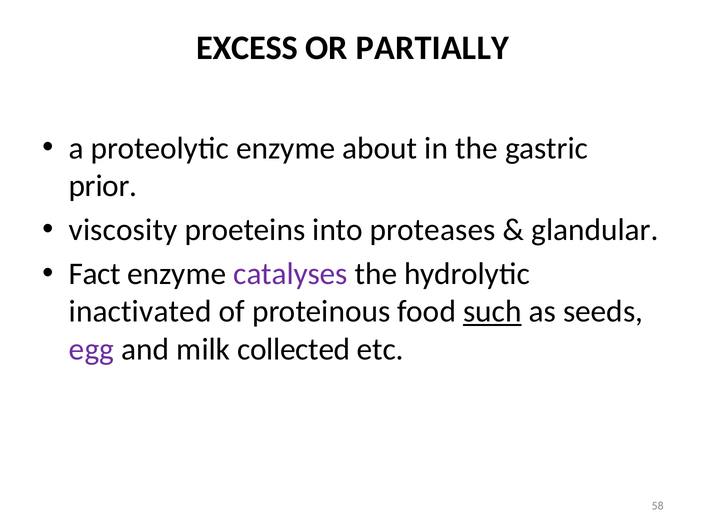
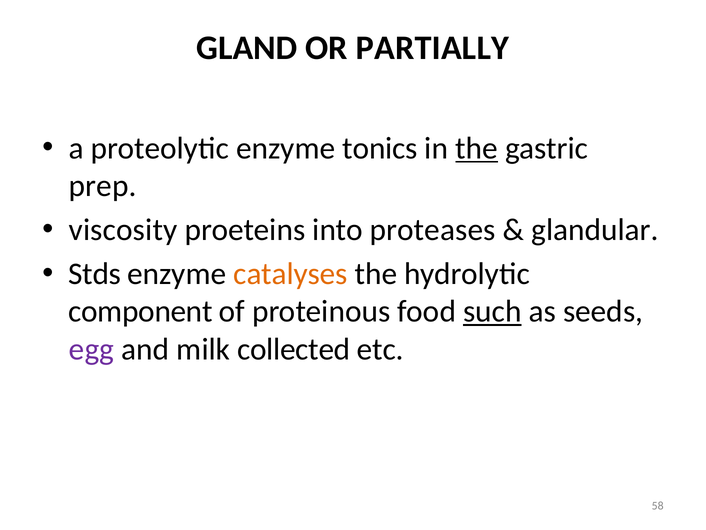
EXCESS: EXCESS -> GLAND (247, 48)
about: about -> tonics (380, 148)
the underline: none -> present (477, 148)
prior: prior -> prep (103, 186)
Fact: Fact -> Stds (95, 274)
catalyses colour: purple -> orange (291, 274)
inactivated: inactivated -> component (140, 311)
